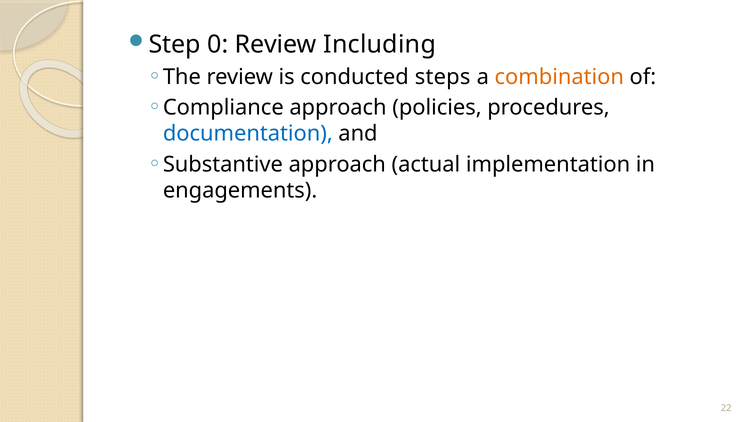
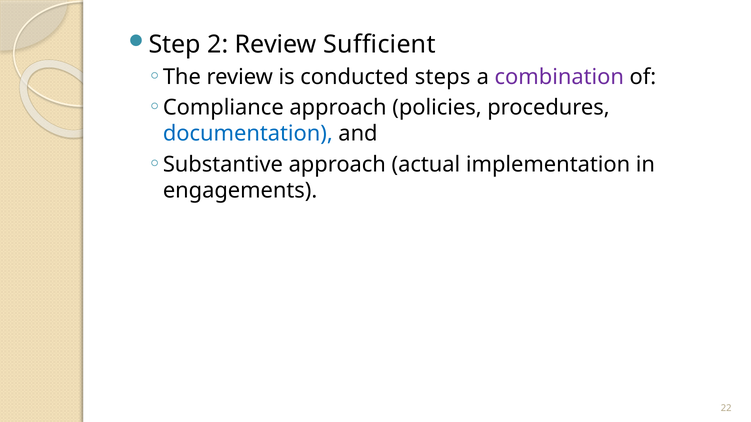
0: 0 -> 2 (218, 45)
Including: Including -> Sufficient (380, 45)
combination colour: orange -> purple (559, 77)
